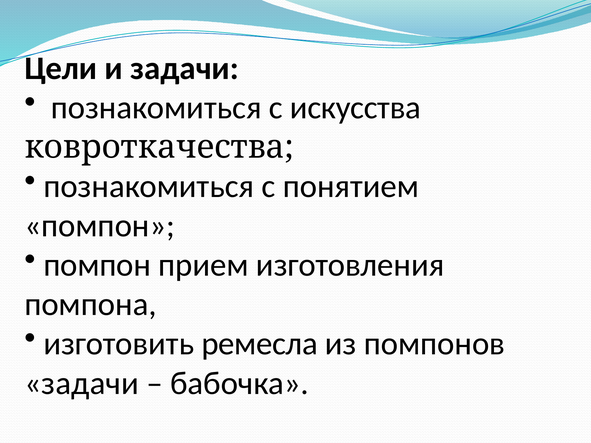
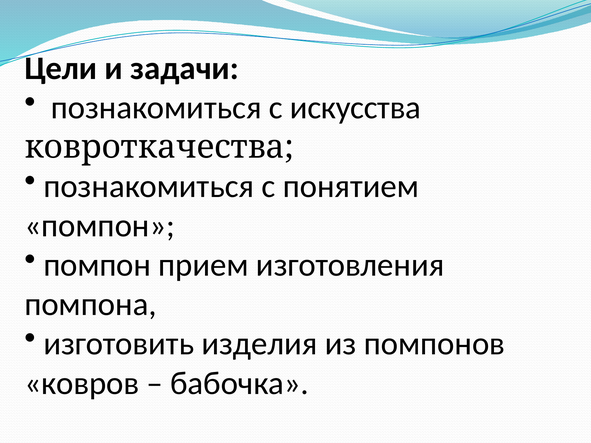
ремесла: ремесла -> изделия (259, 344)
задачи: задачи -> ковров (82, 383)
